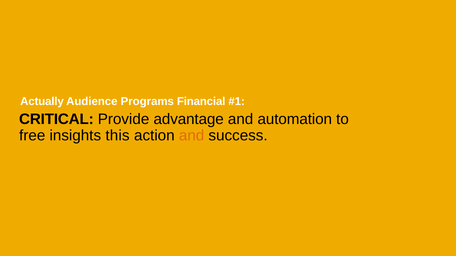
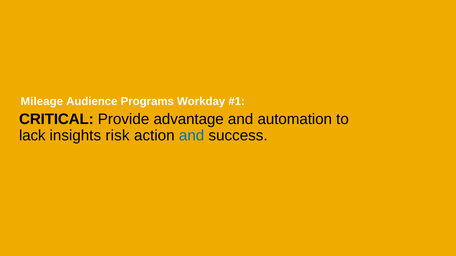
Actually: Actually -> Mileage (42, 102)
Financial: Financial -> Workday (201, 102)
free: free -> lack (32, 136)
this: this -> risk (118, 136)
and colour: orange -> blue (192, 136)
